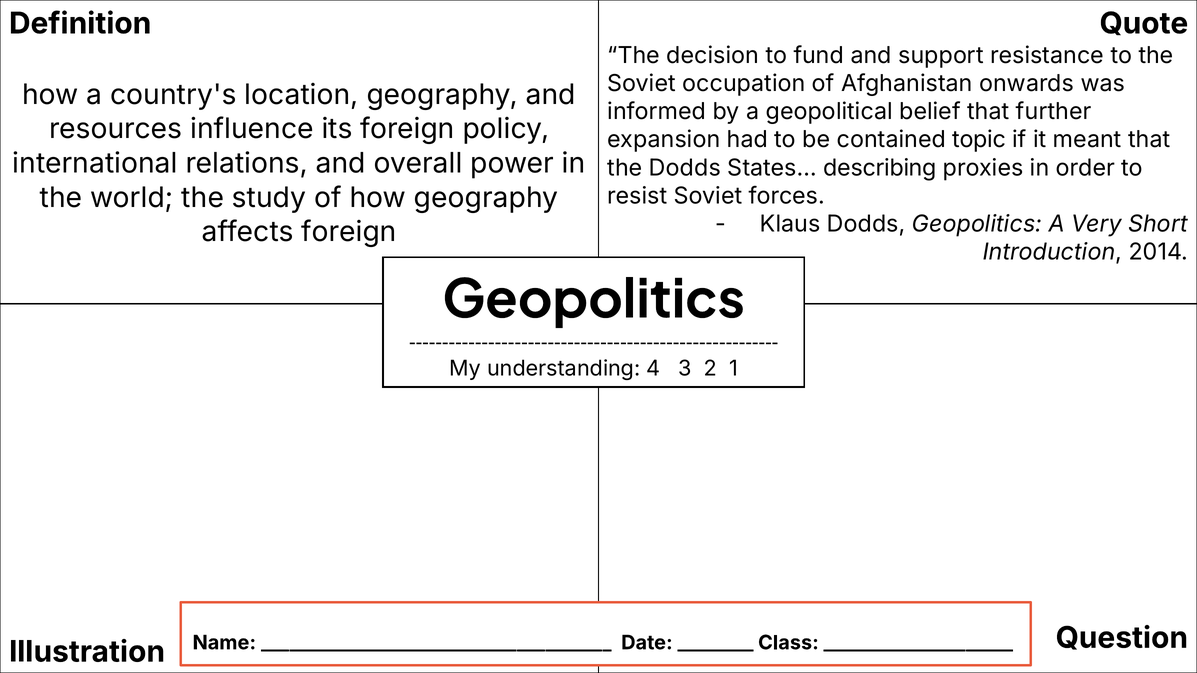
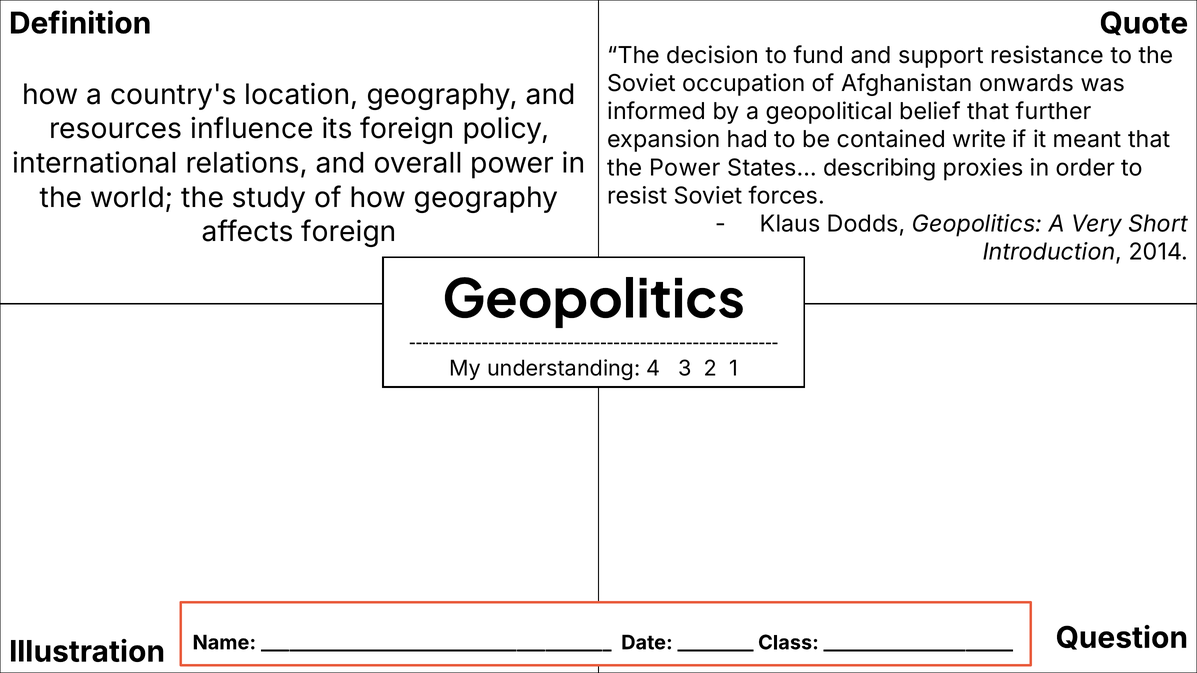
topic: topic -> write (979, 140)
the Dodds: Dodds -> Power (685, 168)
